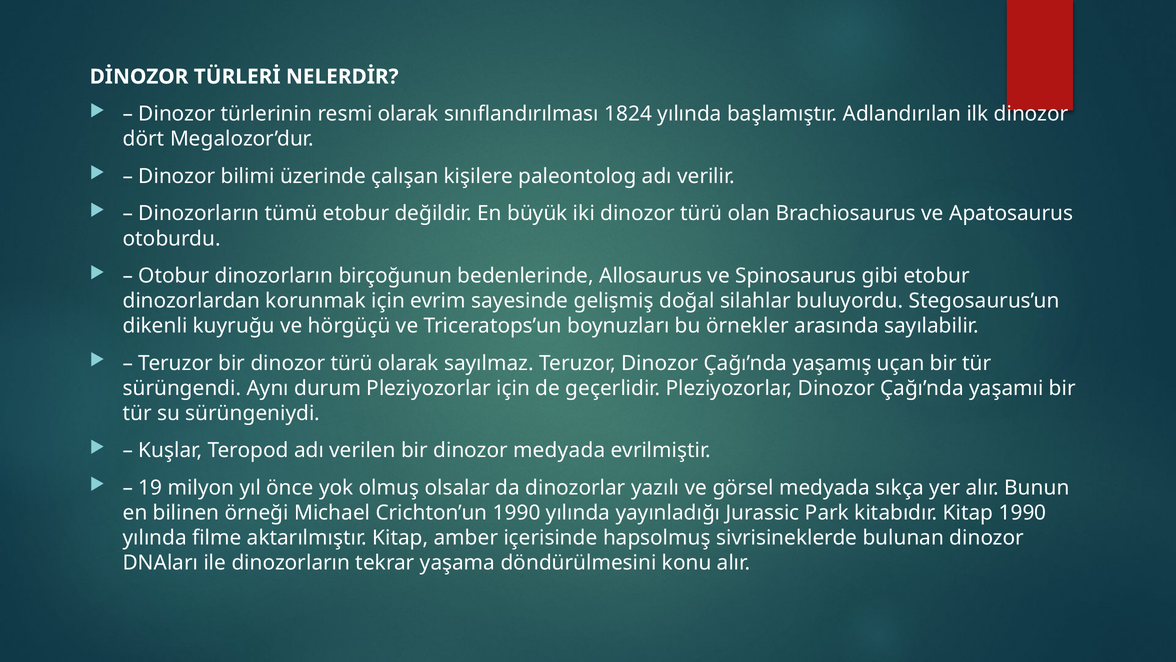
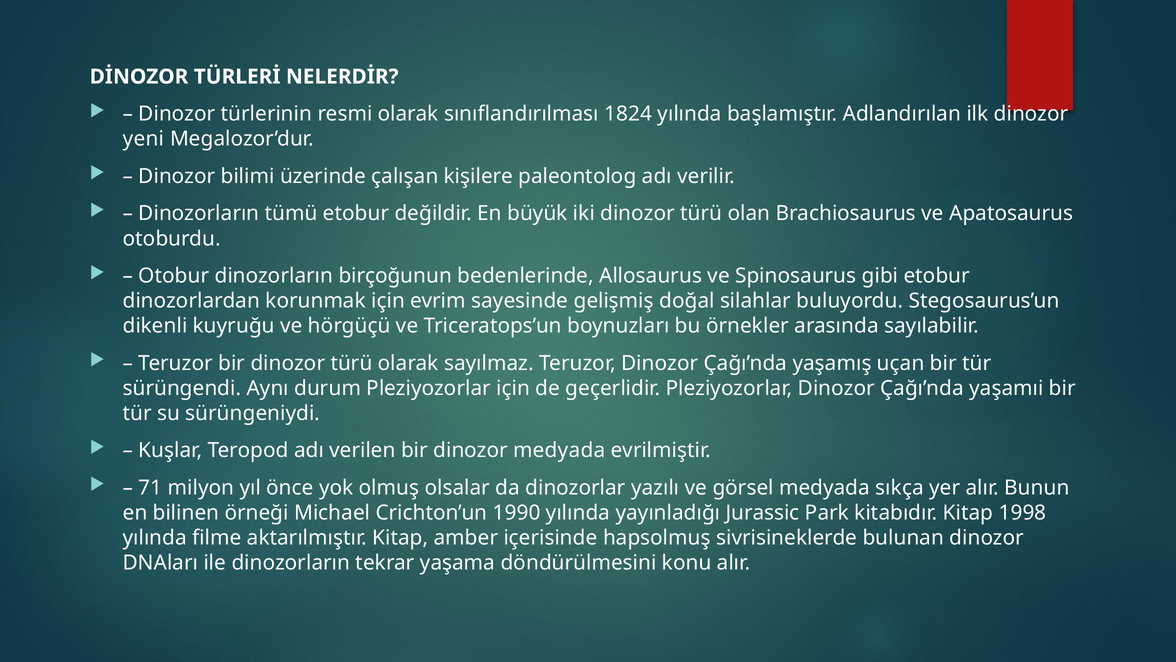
dört: dört -> yeni (144, 139)
19: 19 -> 71 (150, 487)
Kitap 1990: 1990 -> 1998 (1023, 512)
